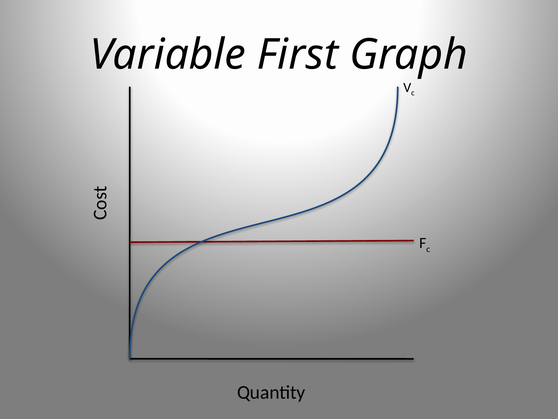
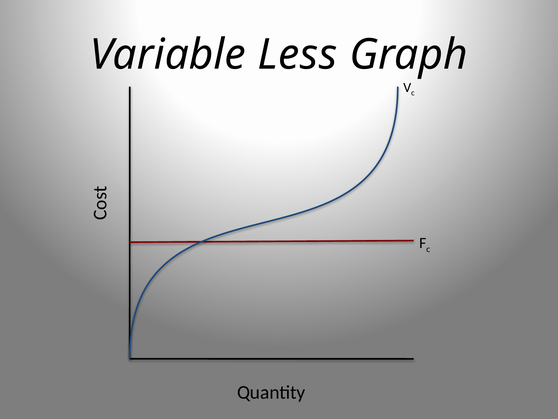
First: First -> Less (297, 55)
